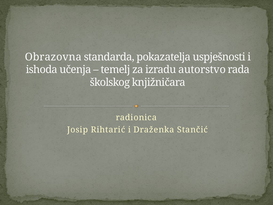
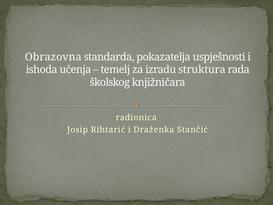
autorstvo: autorstvo -> struktura (202, 70)
